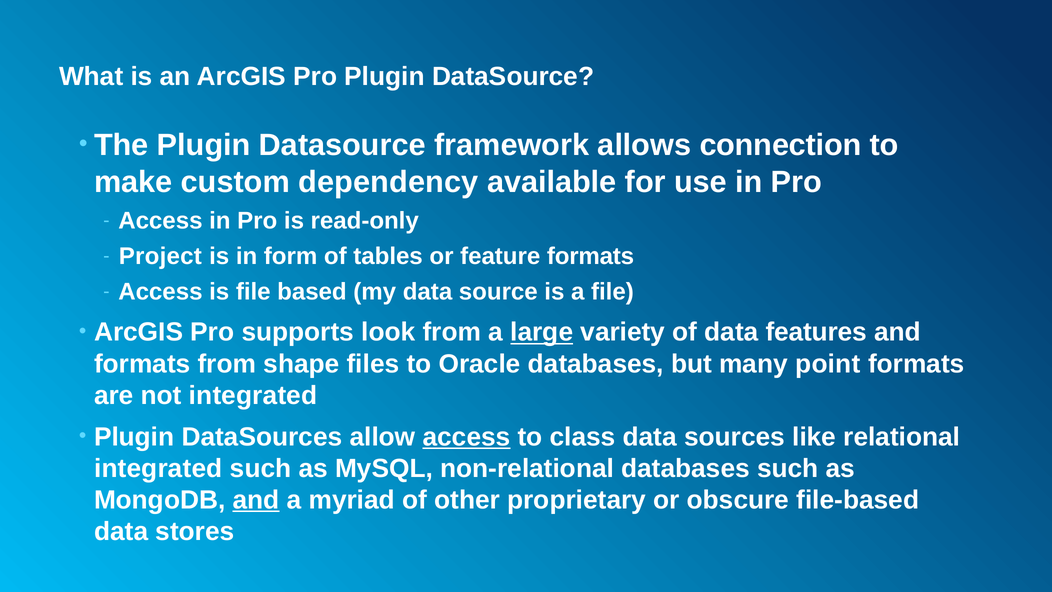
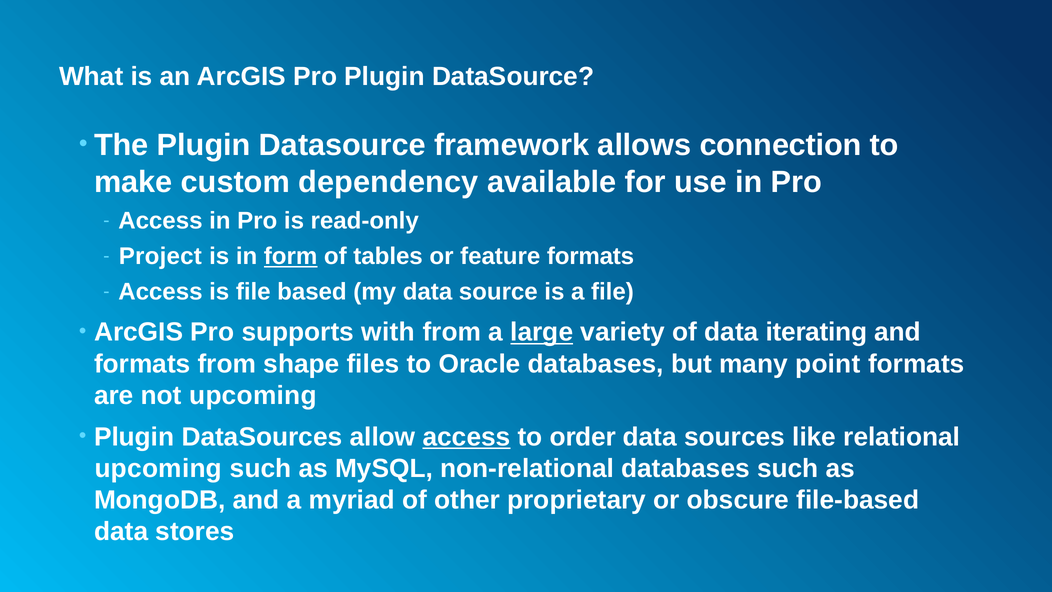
form underline: none -> present (291, 256)
look: look -> with (388, 332)
features: features -> iterating (816, 332)
not integrated: integrated -> upcoming (253, 395)
class: class -> order (583, 437)
integrated: integrated -> upcoming (158, 468)
and underline: present -> none (256, 500)
